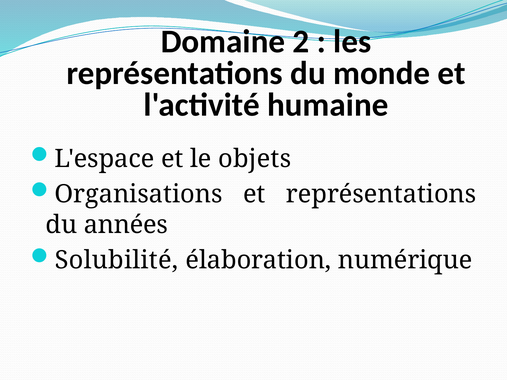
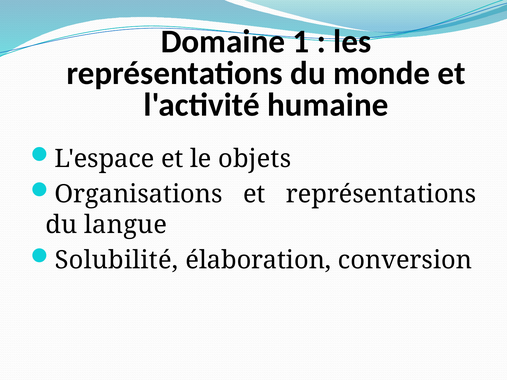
2: 2 -> 1 (301, 42)
années: années -> langue (126, 225)
numérique: numérique -> conversion (405, 260)
